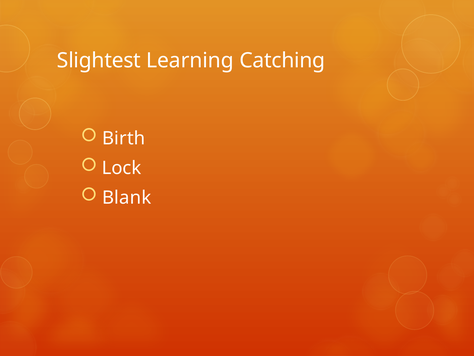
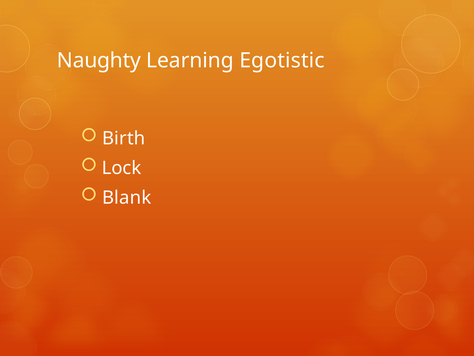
Slightest: Slightest -> Naughty (99, 60)
Catching: Catching -> Egotistic (282, 60)
